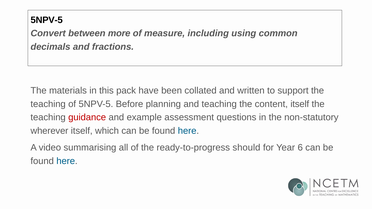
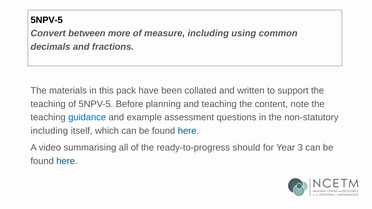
content itself: itself -> note (300, 104)
guidance colour: red -> blue (87, 117)
wherever: wherever -> including (49, 131)
6: 6 -> 3 (300, 148)
